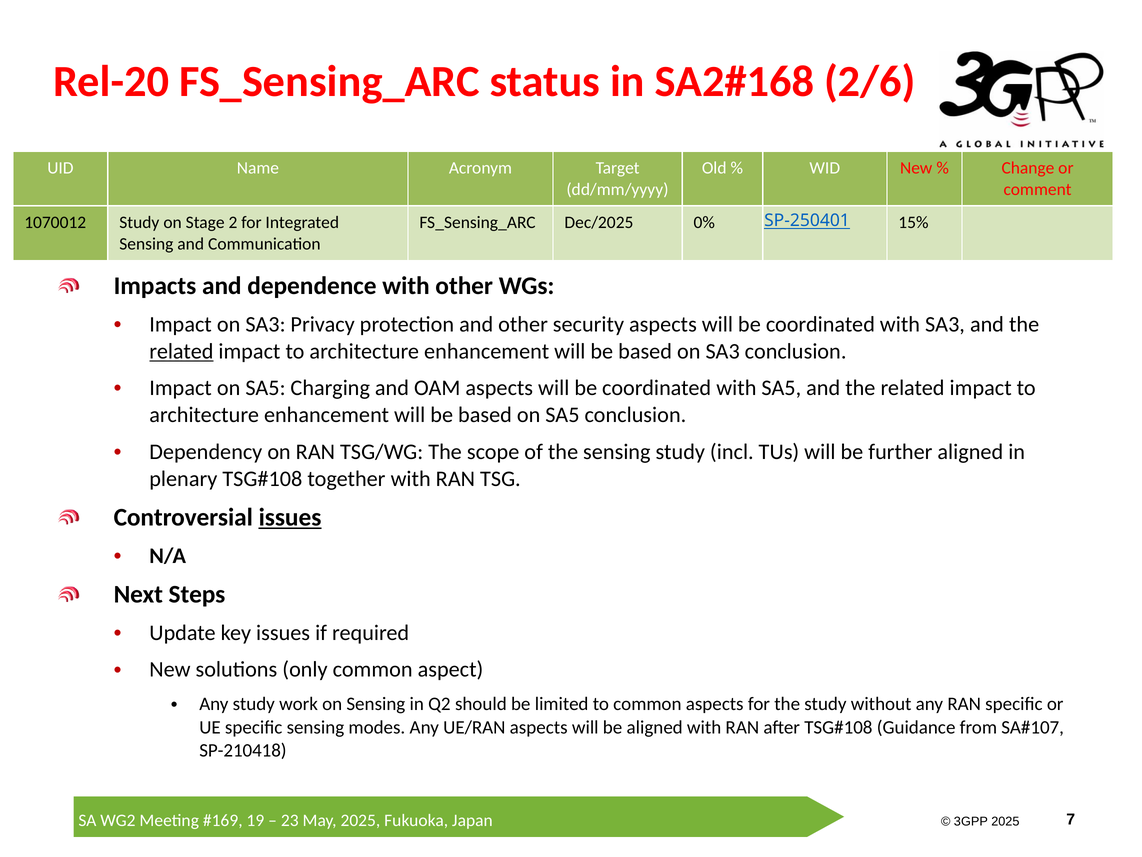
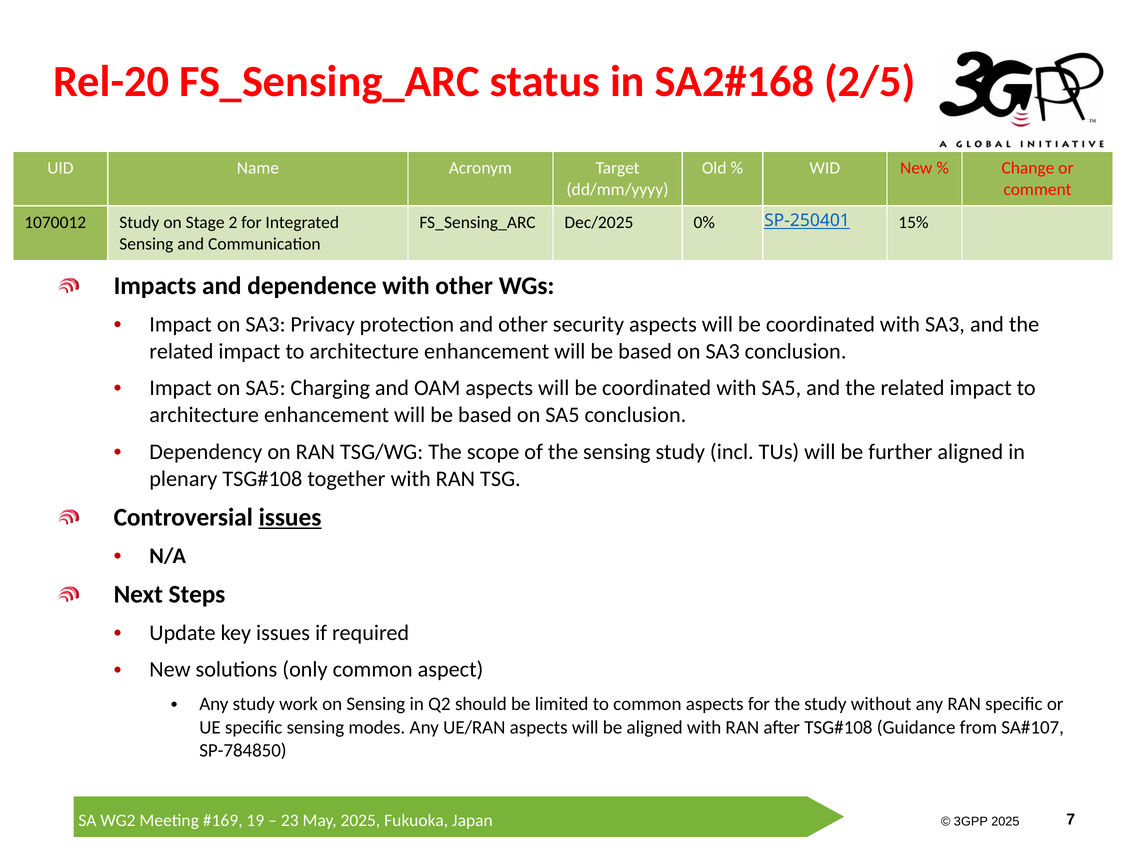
2/6: 2/6 -> 2/5 (870, 82)
related underline: present -> none (181, 351)
SP-210418: SP-210418 -> SP-784850 (243, 750)
